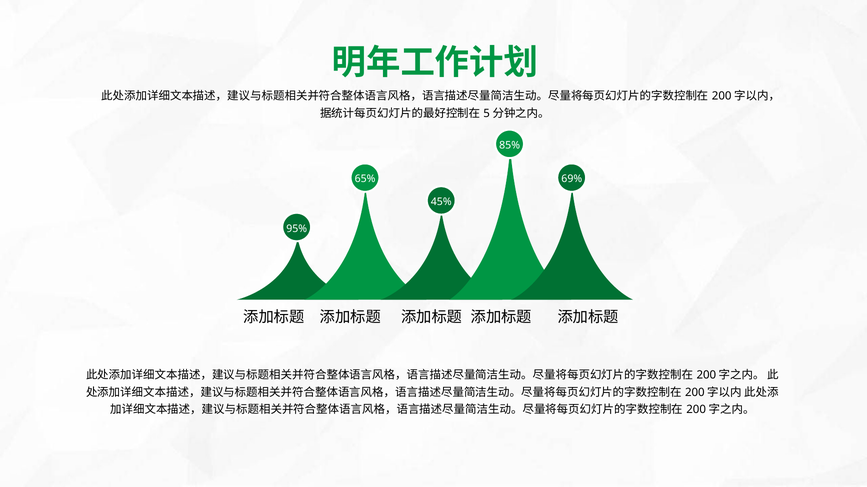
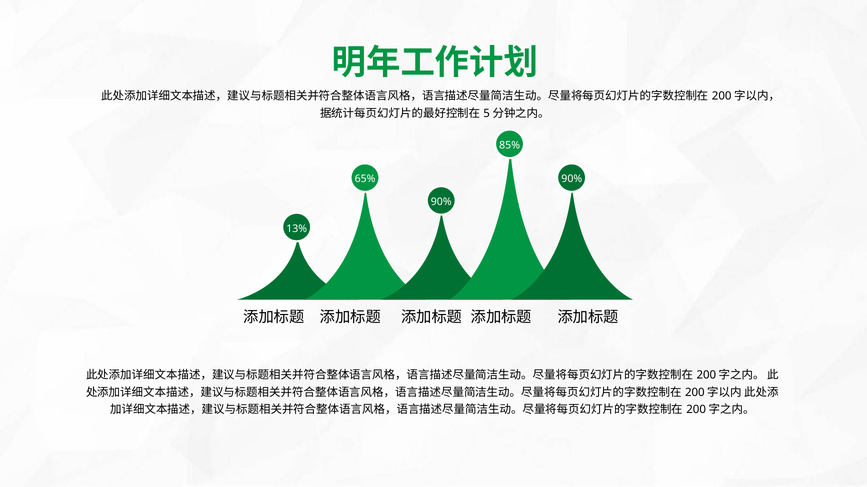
69%: 69% -> 90% (572, 179)
45%: 45% -> 90% (441, 202)
95%: 95% -> 13% (297, 229)
